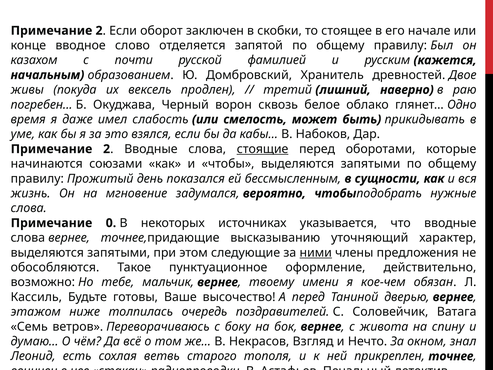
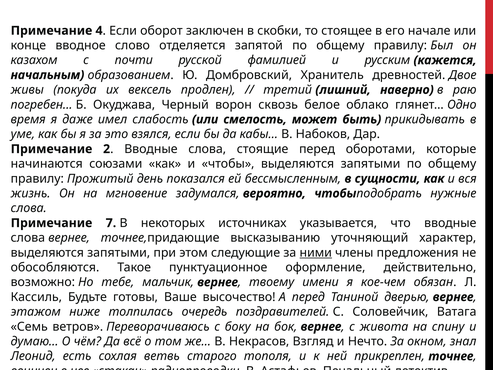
2: 2 -> 4 (99, 31)
стоящие underline: present -> none (263, 149)
0: 0 -> 7 (111, 223)
